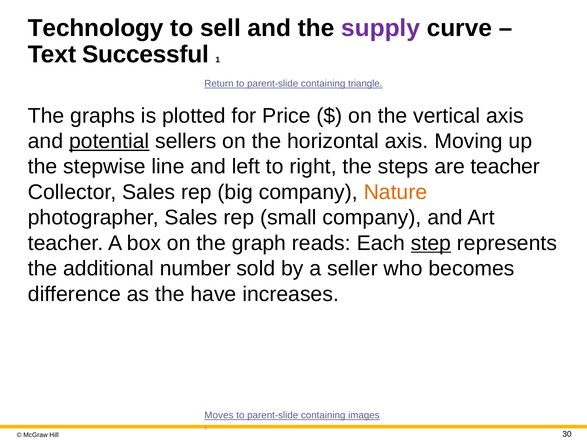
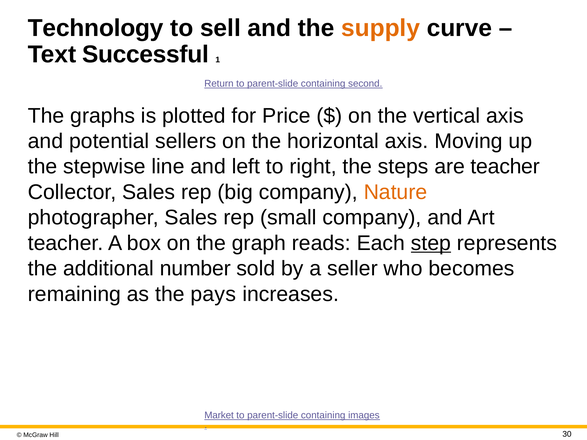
supply colour: purple -> orange (381, 28)
triangle: triangle -> second (365, 84)
potential underline: present -> none (109, 141)
difference: difference -> remaining (74, 294)
have: have -> pays (213, 294)
Moves: Moves -> Market (219, 416)
